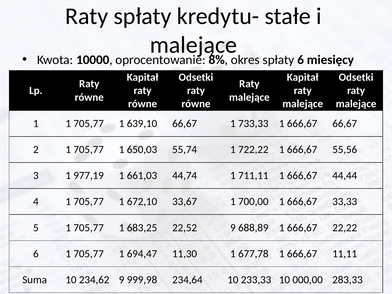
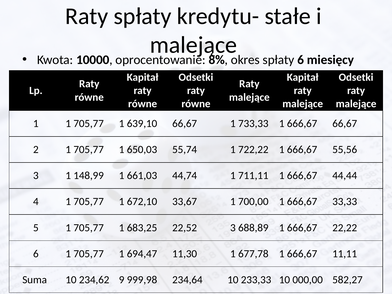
977,19: 977,19 -> 148,99 (89, 176)
22,52 9: 9 -> 3 (233, 228)
283,33: 283,33 -> 582,27 (347, 280)
